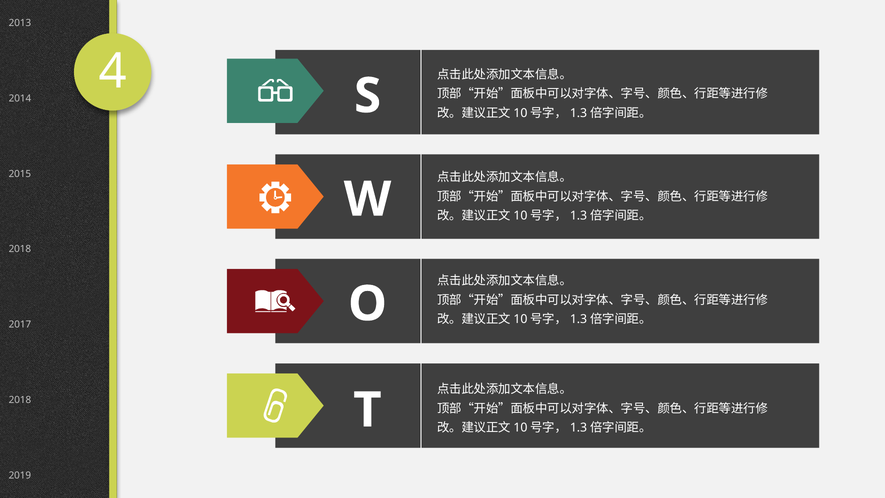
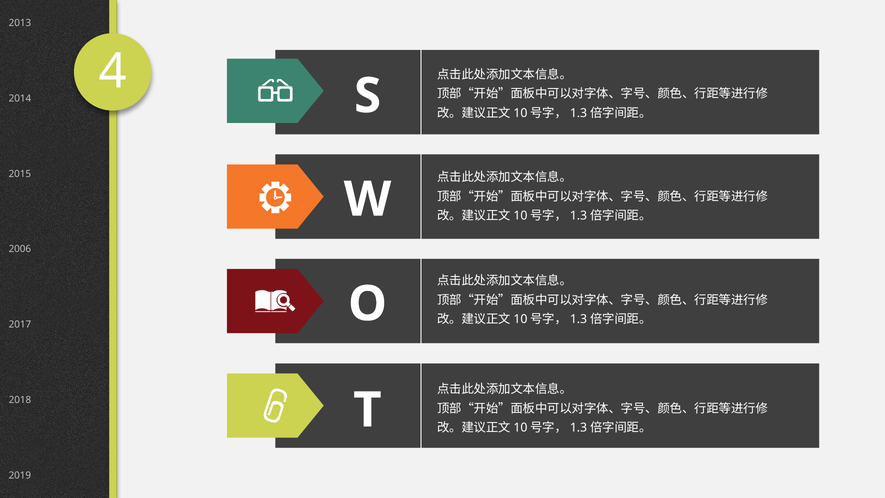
2018: 2018 -> 2006 (20, 249)
